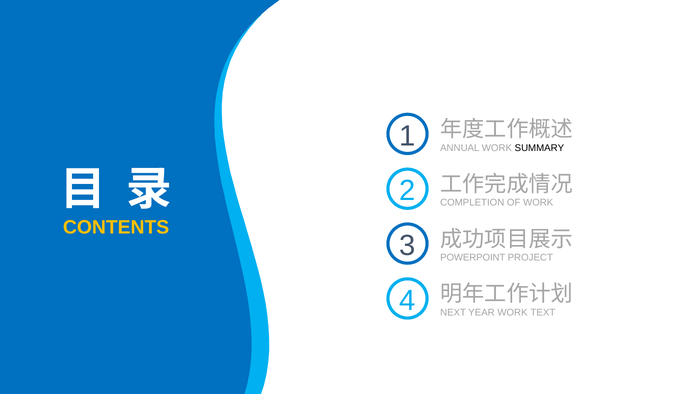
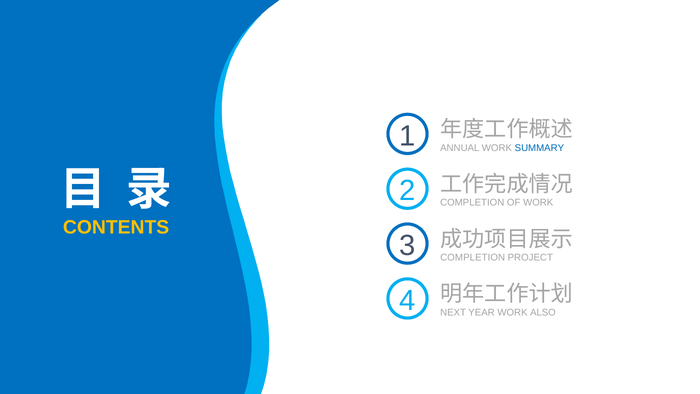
SUMMARY colour: black -> blue (539, 148)
POWERPOINT: POWERPOINT -> COMPLETION (473, 257)
TEXT: TEXT -> ALSO (543, 312)
